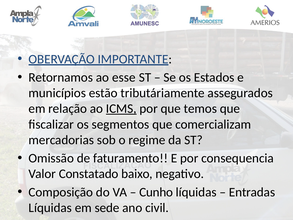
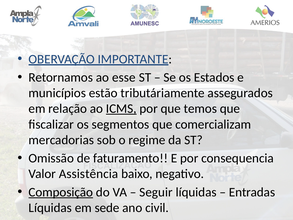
Constatado: Constatado -> Assistência (88, 174)
Composição underline: none -> present (61, 192)
Cunho: Cunho -> Seguir (156, 192)
